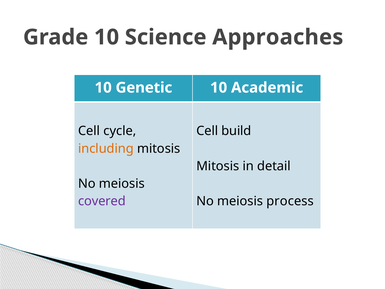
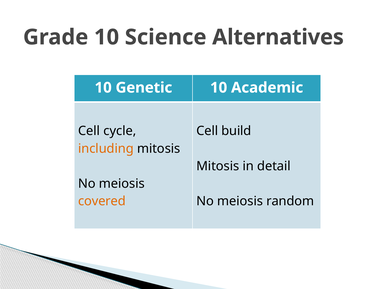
Approaches: Approaches -> Alternatives (278, 37)
covered colour: purple -> orange (102, 201)
process: process -> random (290, 201)
